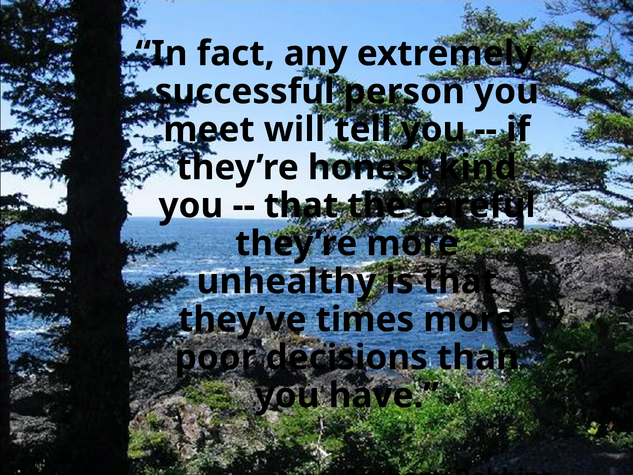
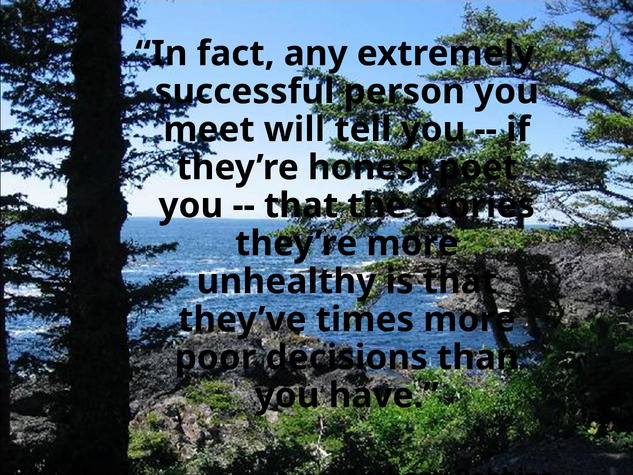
kind: kind -> poet (478, 168)
careful: careful -> stories (475, 206)
